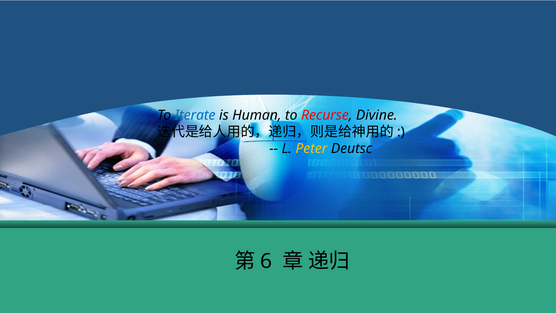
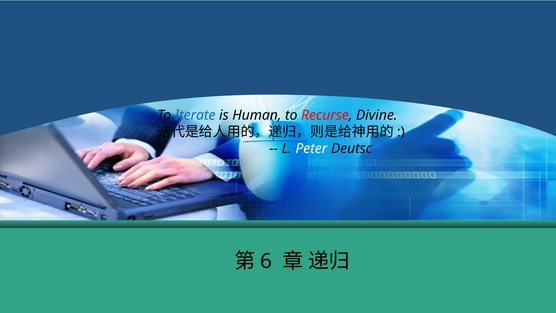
Peter colour: yellow -> white (311, 149)
